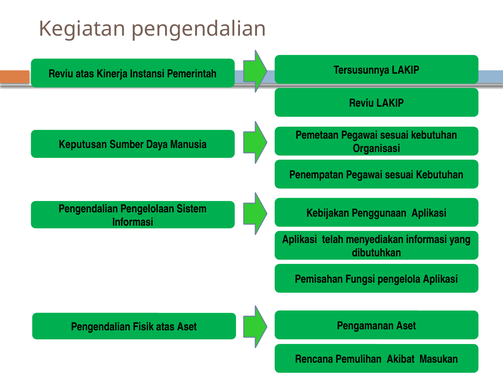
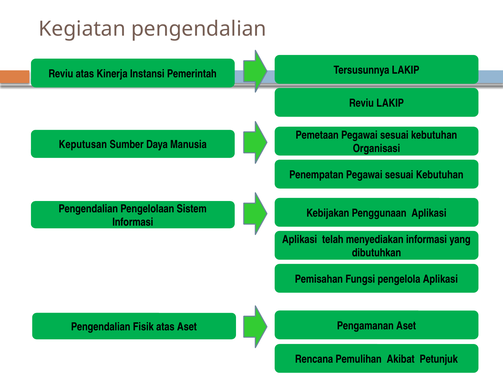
Masukan: Masukan -> Petunjuk (439, 359)
